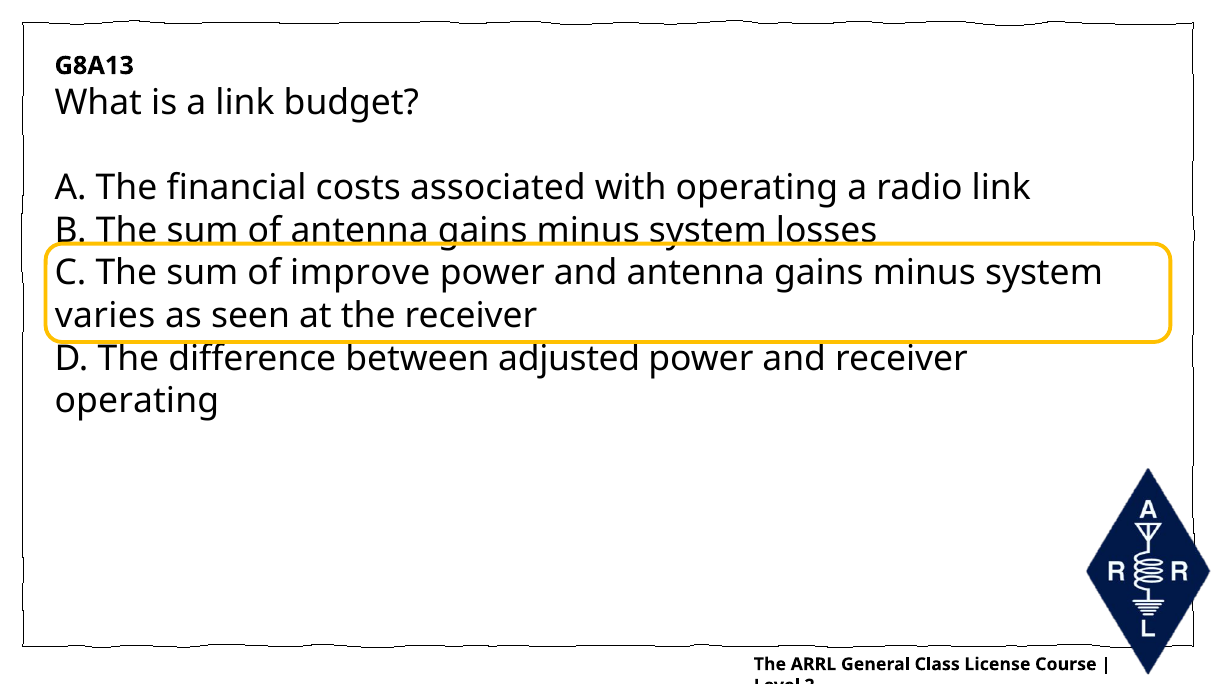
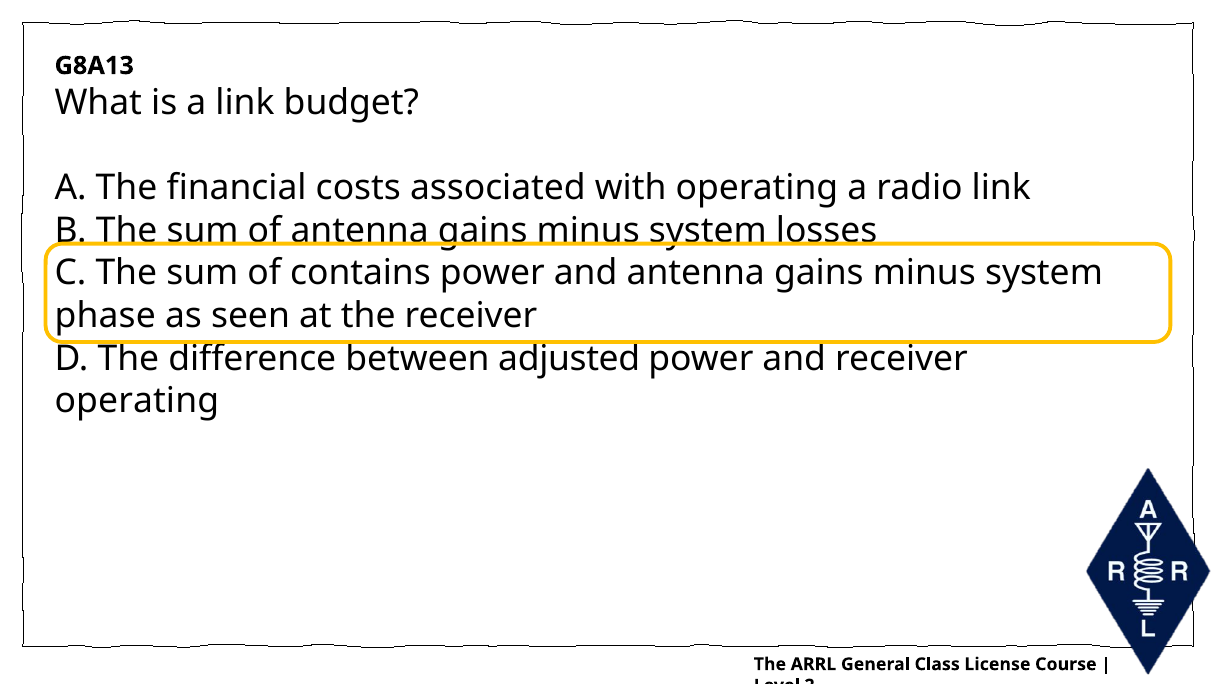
improve: improve -> contains (361, 273)
varies: varies -> phase (105, 316)
